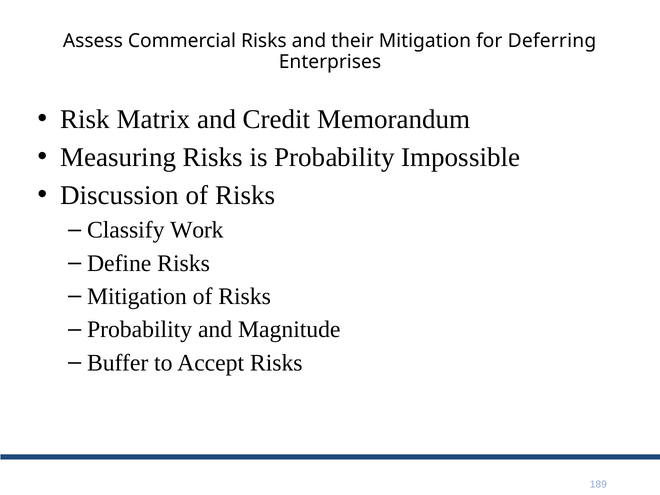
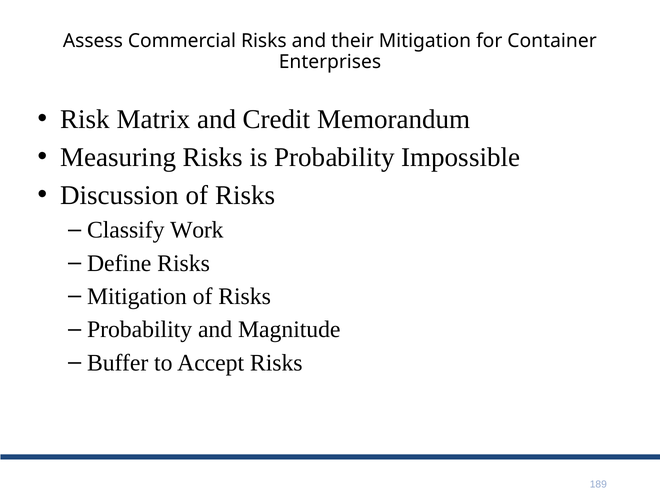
Deferring: Deferring -> Container (552, 41)
